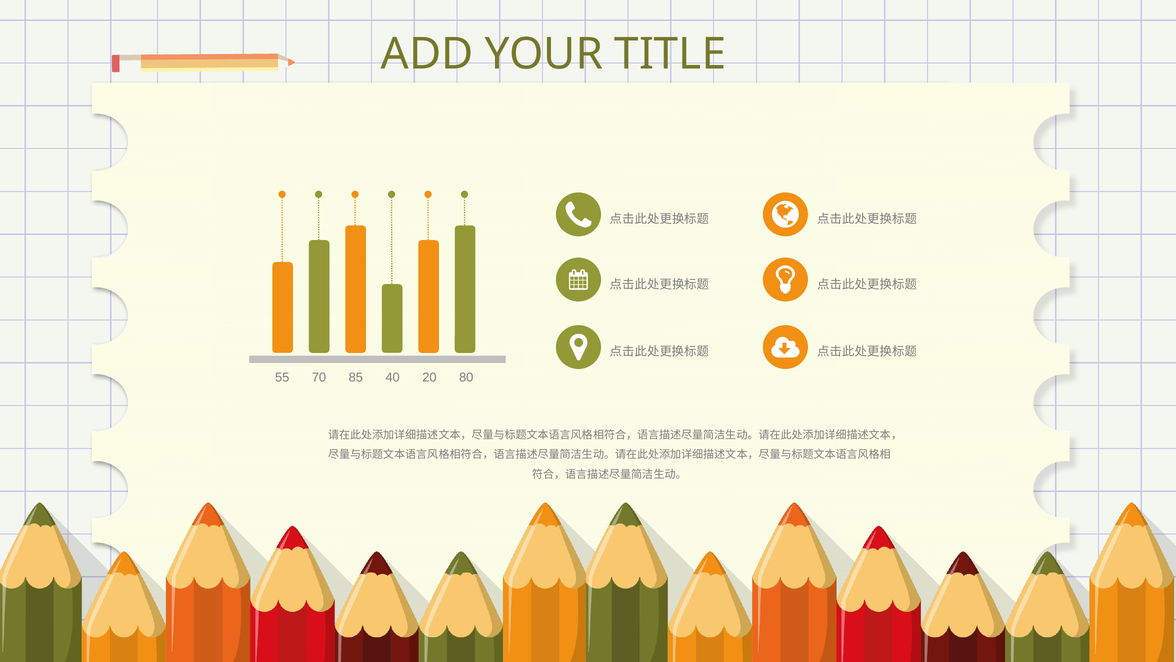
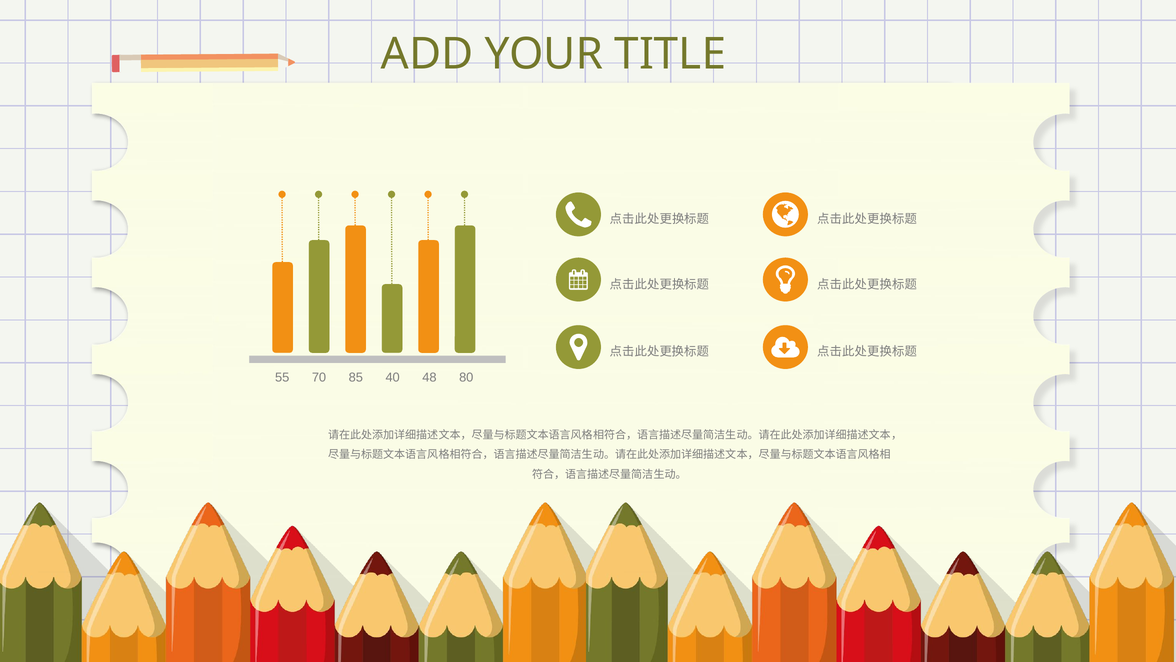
20: 20 -> 48 (429, 377)
